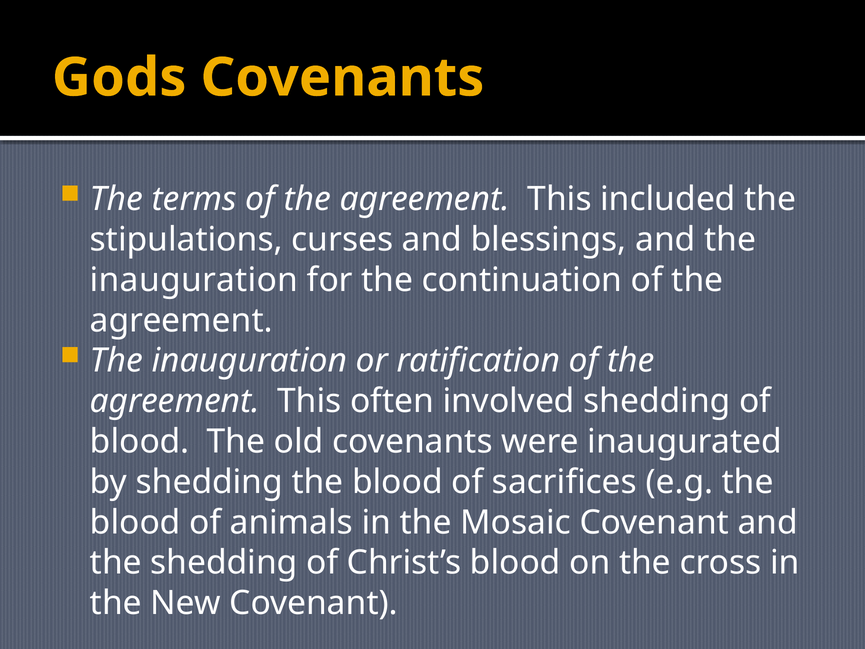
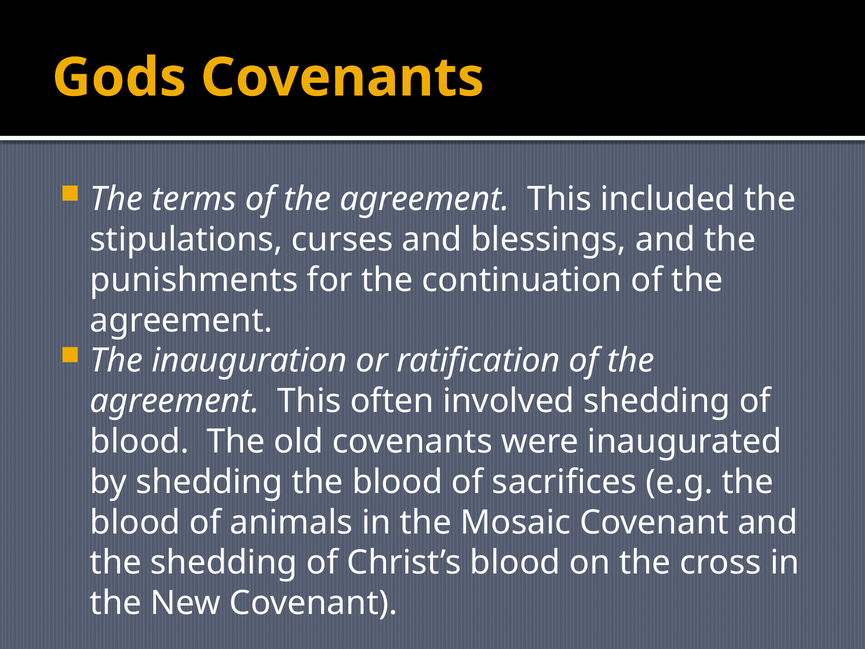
inauguration: inauguration -> punishments (194, 280)
